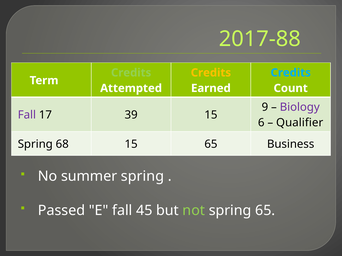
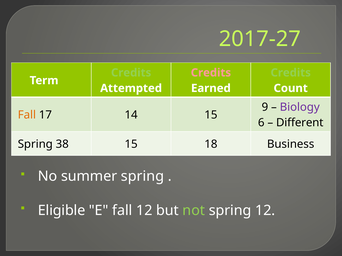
2017-88: 2017-88 -> 2017-27 (260, 39)
Credits colour: yellow -> pink (211, 73)
Credits colour: light blue -> light green (291, 73)
Fall colour: purple -> orange (27, 115)
39: 39 -> 14 (131, 115)
Qualifier: Qualifier -> Different (300, 123)
68: 68 -> 38 (62, 144)
15 65: 65 -> 18 (211, 144)
Passed: Passed -> Eligible (62, 211)
fall 45: 45 -> 12 (144, 211)
spring 65: 65 -> 12 (265, 211)
